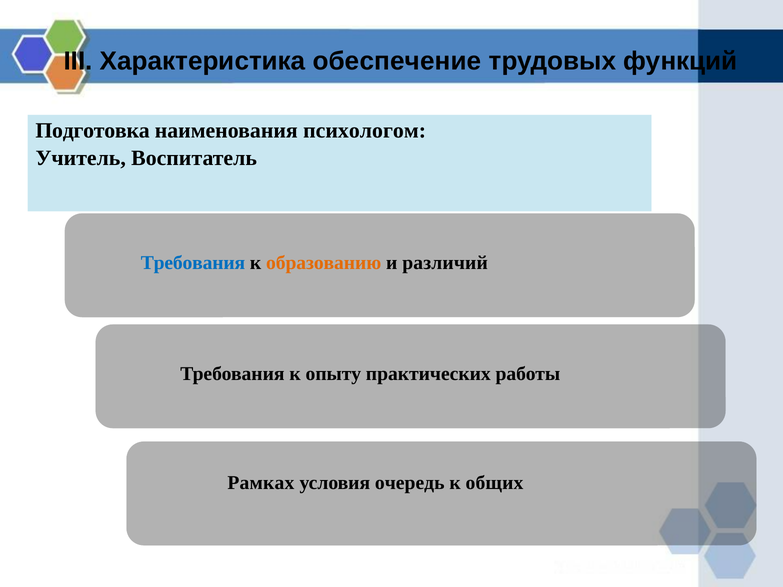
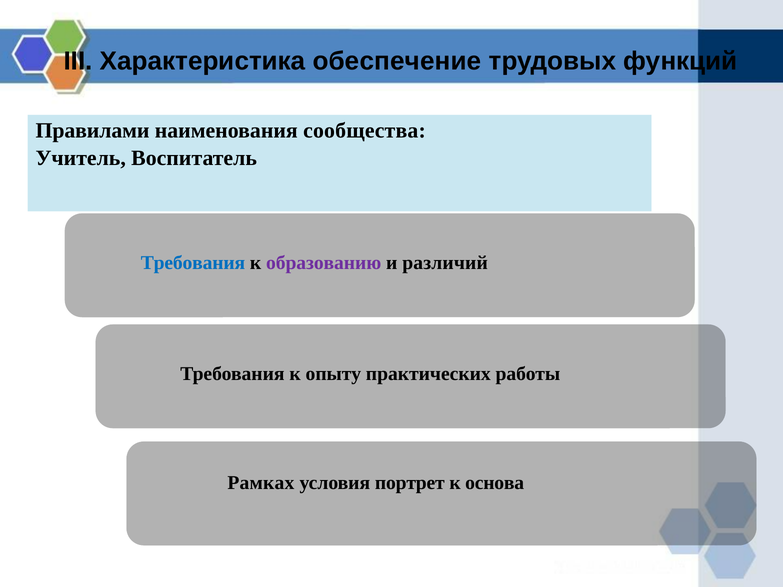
Подготовка: Подготовка -> Правилами (93, 130)
психологом: психологом -> сообщества (364, 130)
образованию colour: orange -> purple (324, 263)
очередь: очередь -> портрет (410, 483)
общих: общих -> основа (495, 483)
